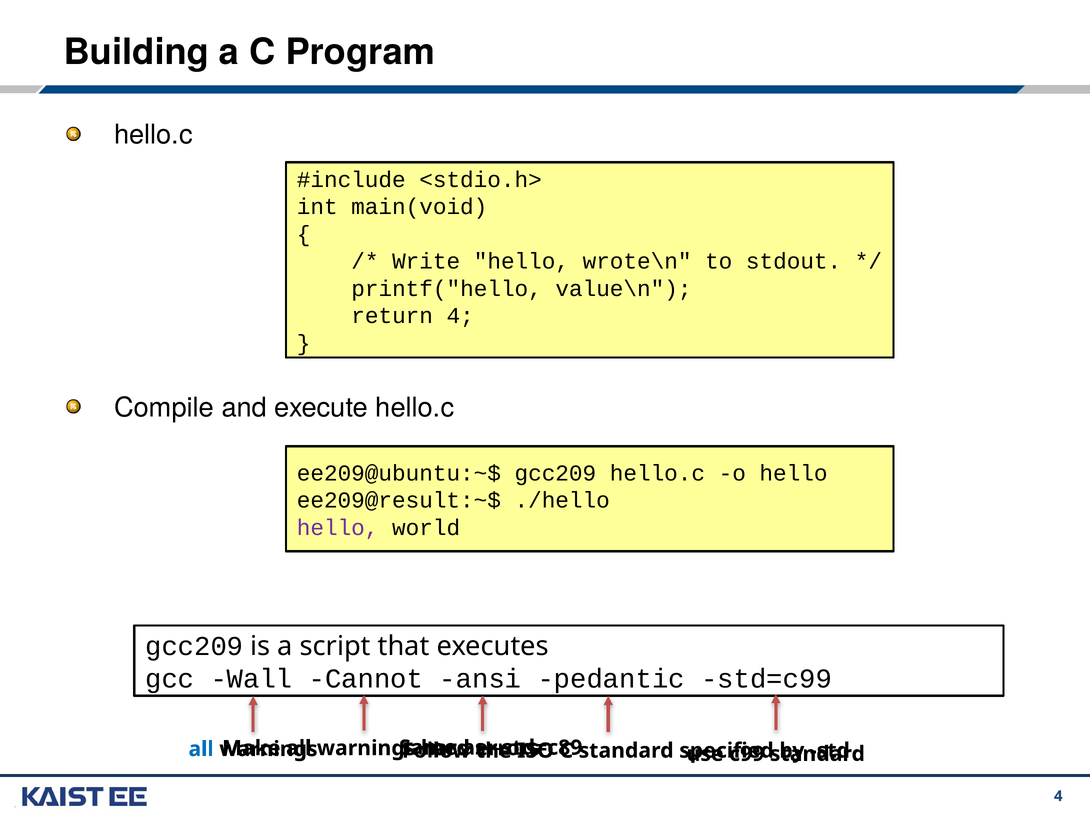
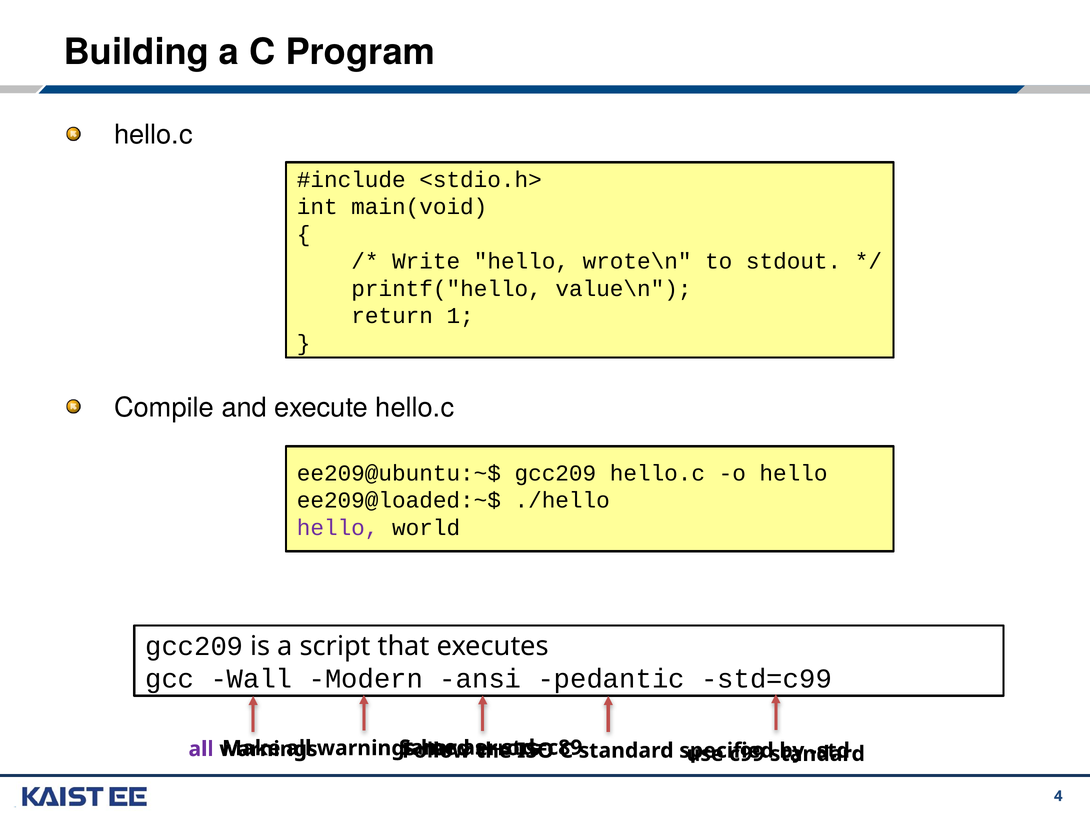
return 4: 4 -> 1 (460, 316)
ee209@result:~$: ee209@result:~$ -> ee209@loaded:~$ (399, 500)
Cannot: Cannot -> Modern (366, 679)
all colour: blue -> purple (201, 749)
